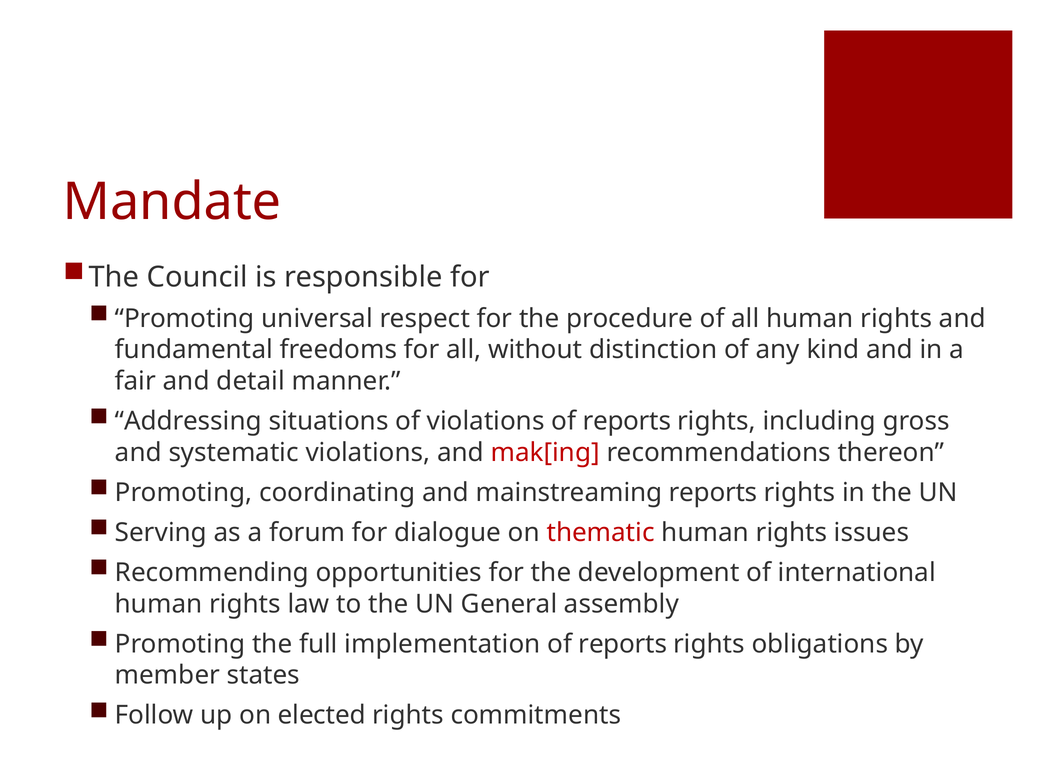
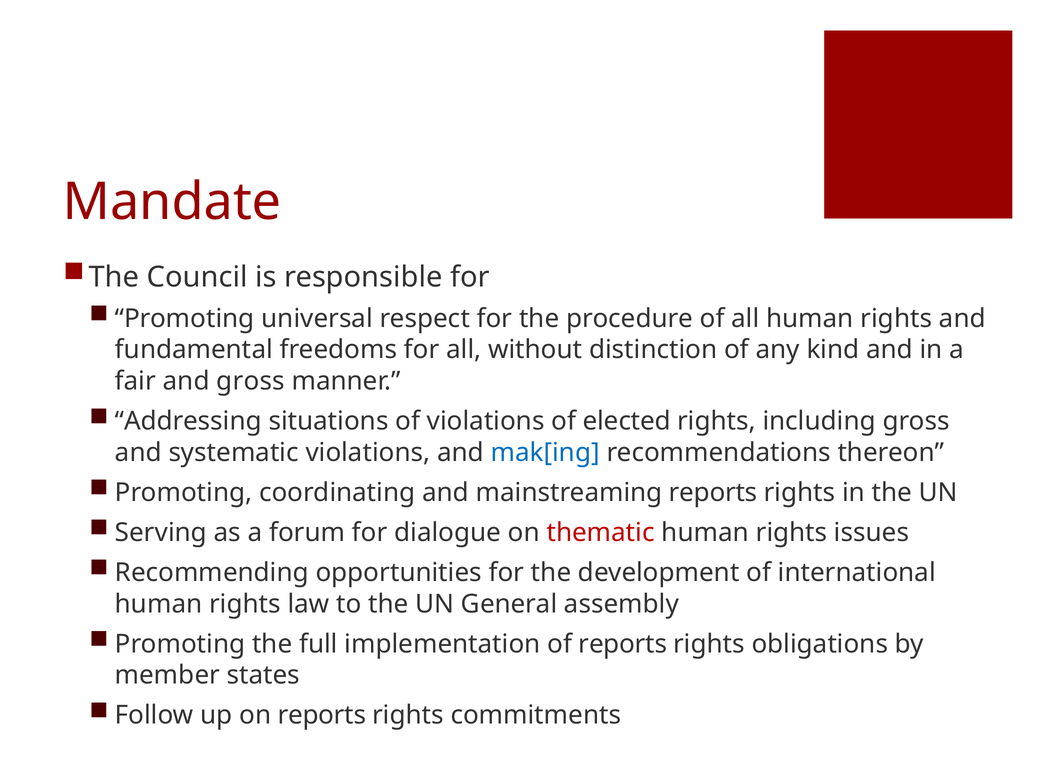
and detail: detail -> gross (251, 382)
violations of reports: reports -> elected (627, 422)
mak[ing colour: red -> blue (545, 453)
on elected: elected -> reports (322, 716)
